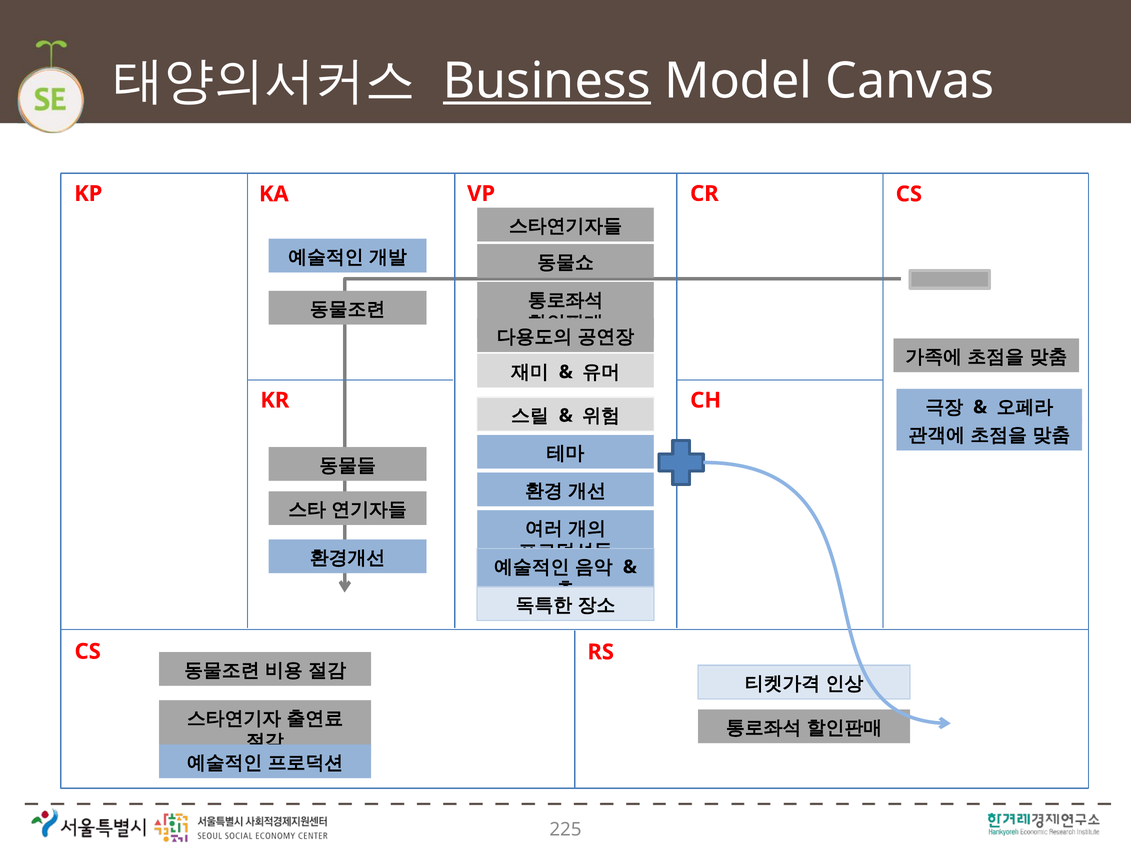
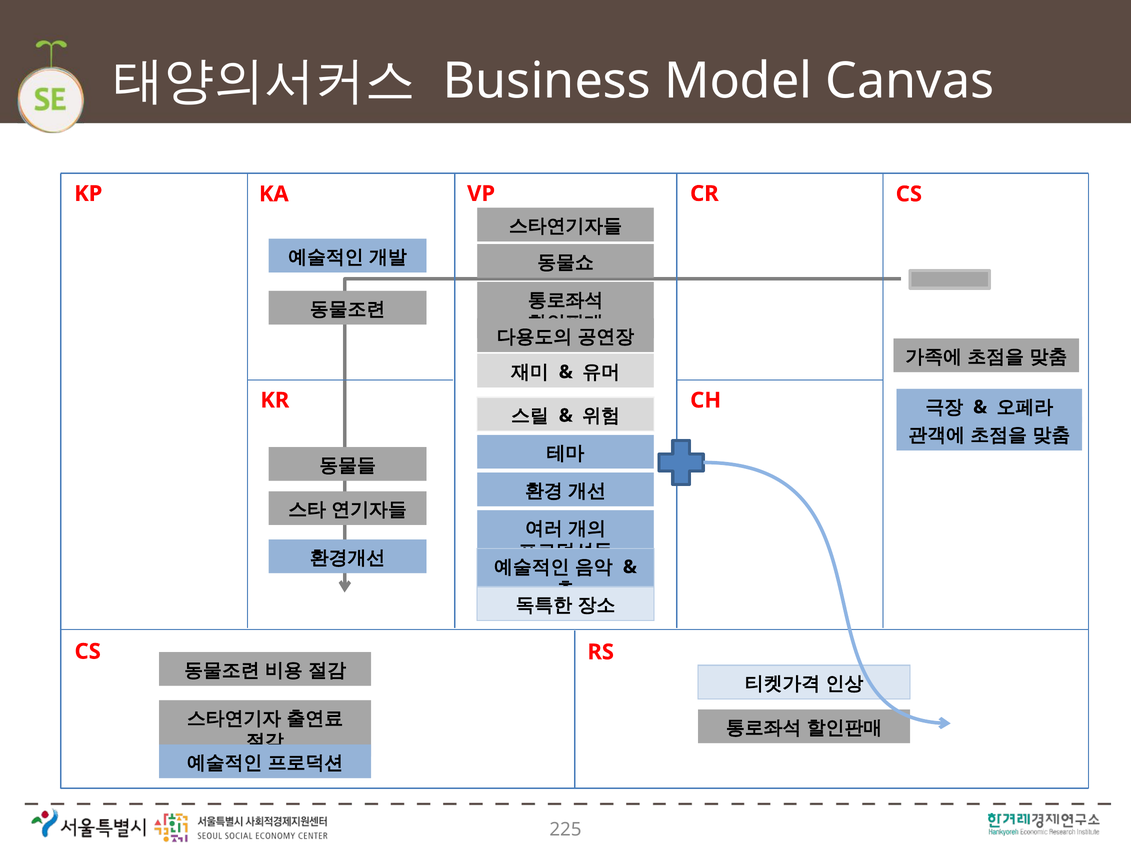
Business underline: present -> none (547, 81)
